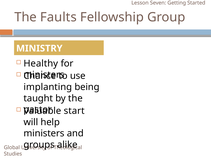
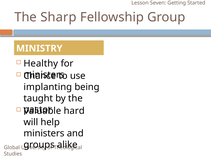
Faults: Faults -> Sharp (58, 17)
start: start -> hard (74, 111)
